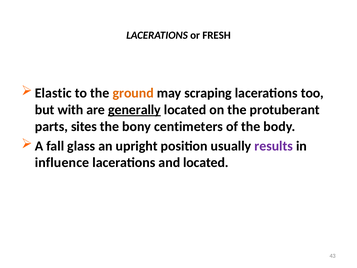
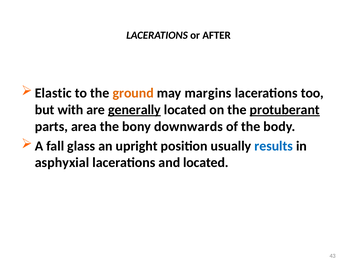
FRESH: FRESH -> AFTER (217, 35)
scraping: scraping -> margins (208, 93)
protuberant underline: none -> present (285, 110)
sites: sites -> area (84, 126)
centimeters: centimeters -> downwards (188, 126)
results colour: purple -> blue (274, 146)
influence: influence -> asphyxial (62, 162)
